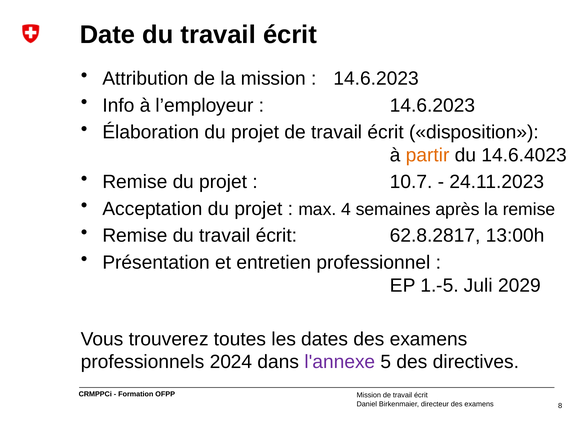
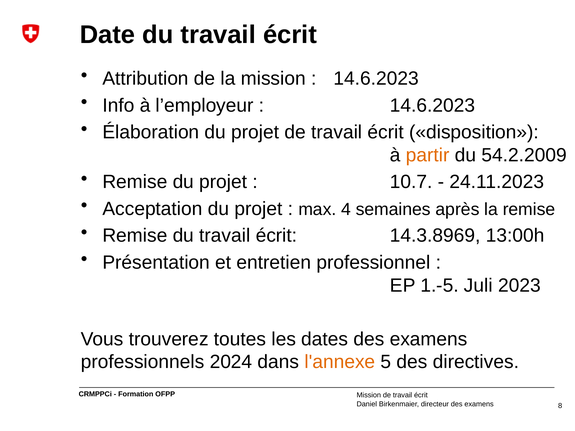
14.6.4023: 14.6.4023 -> 54.2.2009 (524, 155)
62.8.2817: 62.8.2817 -> 14.3.8969 (435, 236)
2029: 2029 -> 2023 (519, 286)
l'annexe colour: purple -> orange (340, 362)
